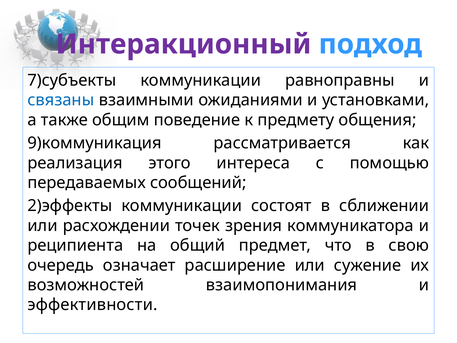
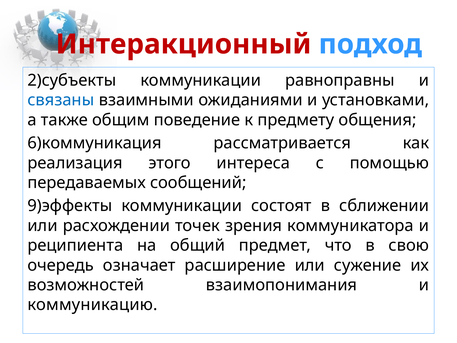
Интеракционный colour: purple -> red (183, 44)
7)субъекты: 7)субъекты -> 2)субъекты (72, 80)
9)коммуникация: 9)коммуникация -> 6)коммуникация (95, 143)
2)эффекты: 2)эффекты -> 9)эффекты (70, 206)
эффективности: эффективности -> коммуникацию (93, 305)
